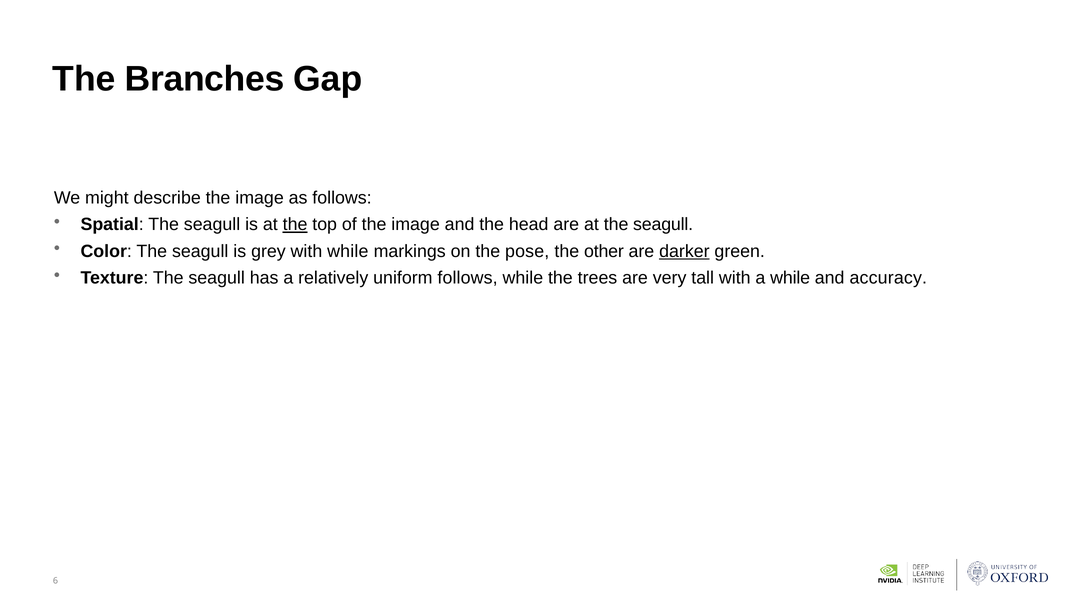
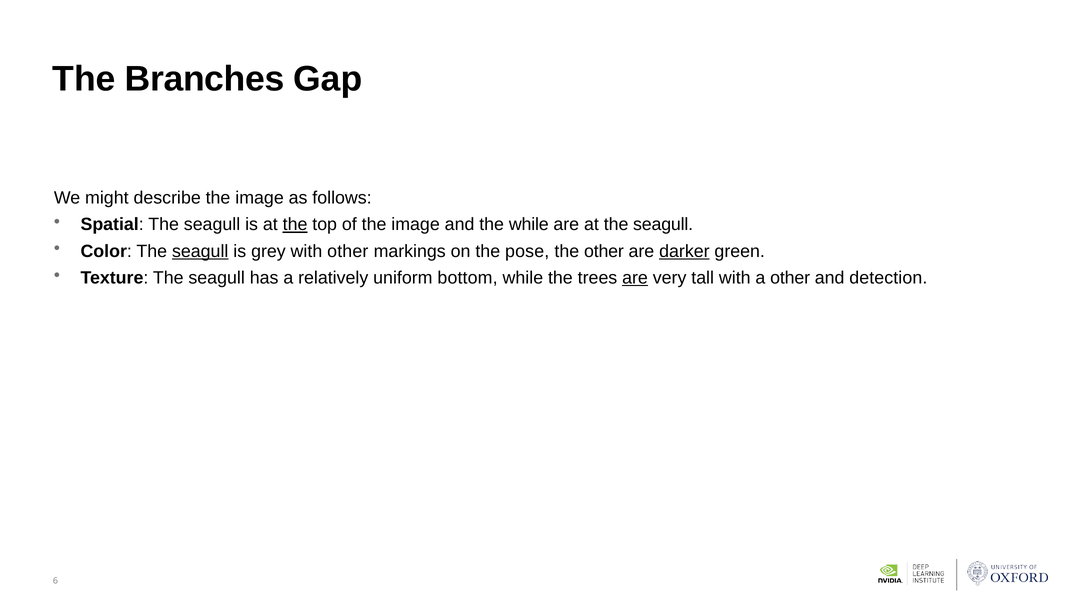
the head: head -> while (529, 225)
seagull underline: none -> present (200, 251)
with while: while -> other (348, 251)
uniform follows: follows -> bottom (468, 278)
are underline: none -> present (635, 278)
a while: while -> other (790, 278)
accuracy: accuracy -> detection (888, 278)
